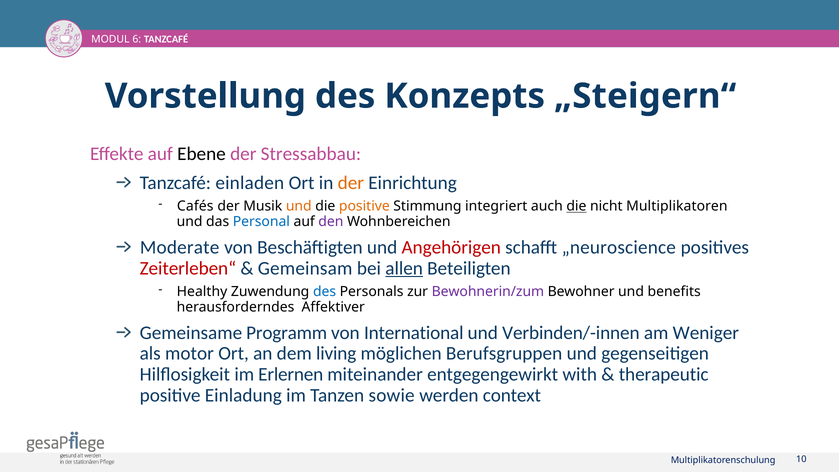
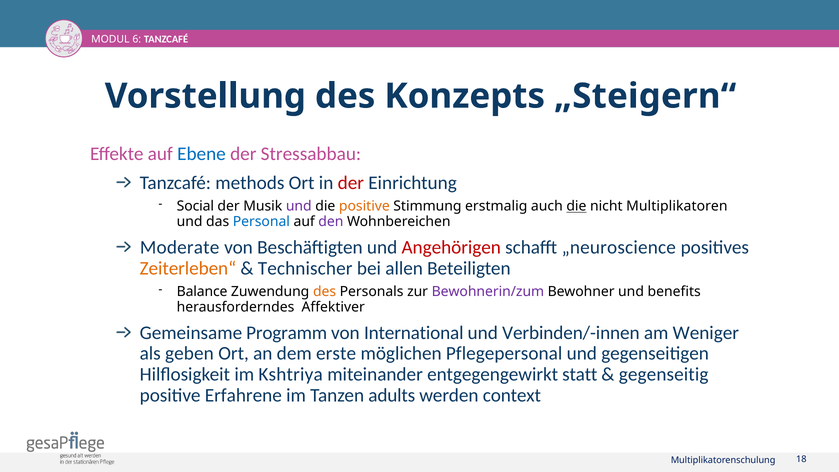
Ebene colour: black -> blue (201, 154)
einladen: einladen -> methods (250, 183)
der colour: orange -> red (351, 183)
Cafés: Cafés -> Social (195, 206)
und colour: orange -> purple (299, 206)
integriert: integriert -> erstmalig (496, 206)
Zeiterleben“ colour: red -> orange (188, 268)
Gemeinsam: Gemeinsam -> Technischer (305, 268)
allen underline: present -> none (404, 268)
Healthy: Healthy -> Balance (202, 292)
des colour: blue -> orange (325, 292)
motor: motor -> geben (189, 354)
living: living -> erste (336, 354)
Berufsgruppen: Berufsgruppen -> Pflegepersonal (504, 354)
Erlernen: Erlernen -> Kshtriya (291, 374)
with: with -> statt (580, 374)
therapeutic: therapeutic -> gegenseitig (664, 374)
Einladung: Einladung -> Erfahrene (243, 395)
sowie: sowie -> adults (392, 395)
10: 10 -> 18 (801, 459)
